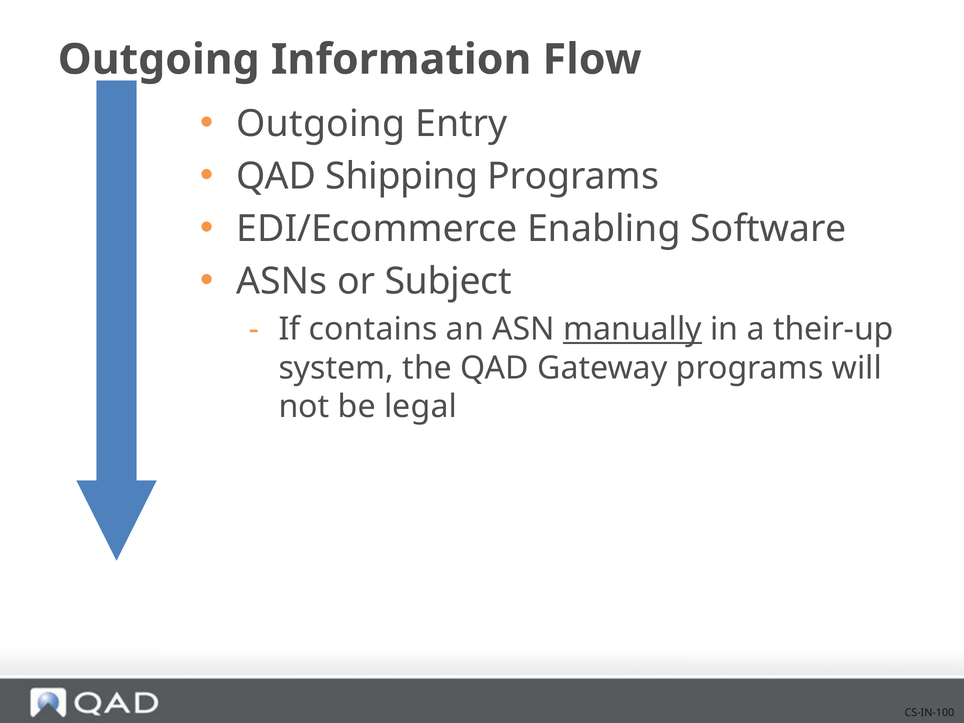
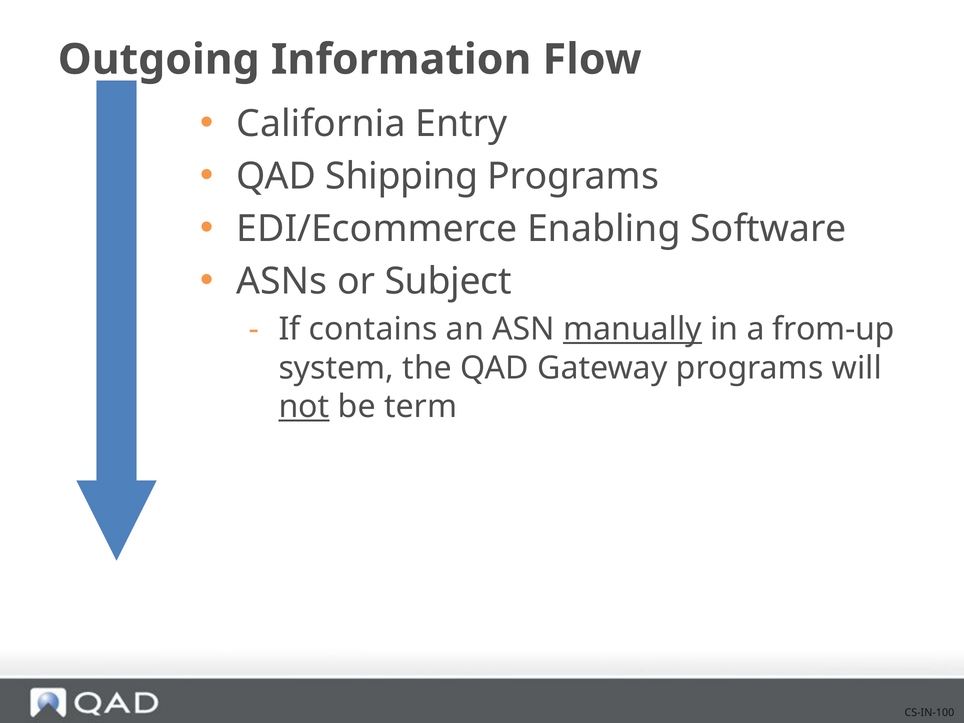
Outgoing: Outgoing -> California (321, 124)
their-up: their-up -> from-up (833, 329)
not underline: none -> present (304, 406)
legal: legal -> term (421, 406)
